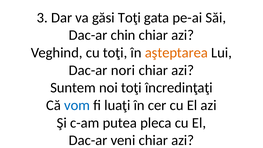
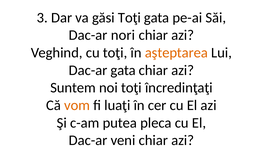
chin: chin -> nori (123, 35)
Dac-ar nori: nori -> gata (123, 70)
vom colour: blue -> orange (77, 105)
